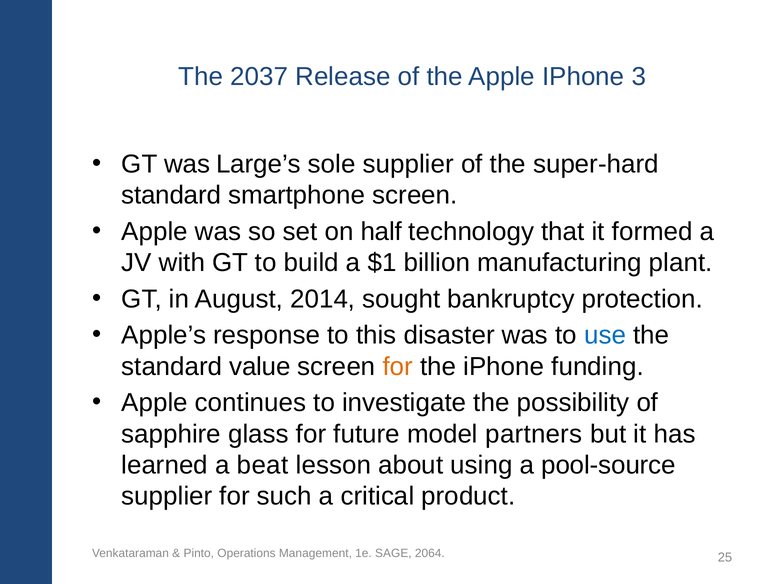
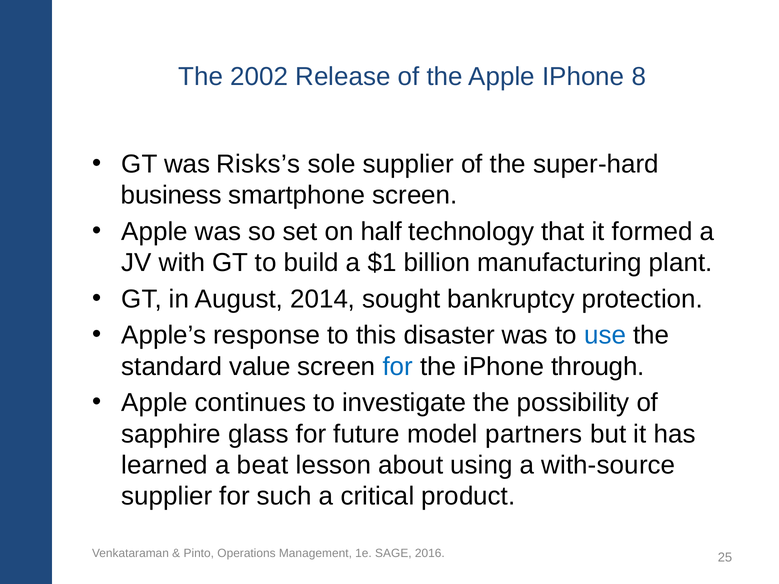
2037: 2037 -> 2002 (259, 76)
3: 3 -> 8 (639, 76)
Large’s: Large’s -> Risks’s (258, 164)
standard: standard -> business (171, 195)
for colour: orange -> blue (398, 367)
funding: funding -> through (598, 367)
pool-source: pool-source -> with-source (608, 465)
2064: 2064 -> 2016 (430, 553)
